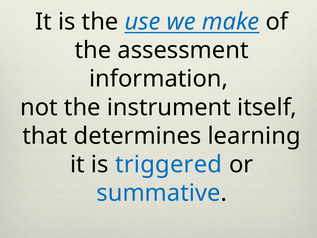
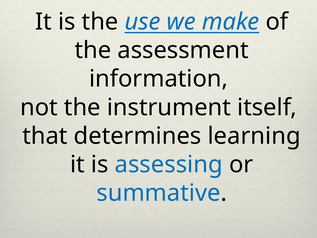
triggered: triggered -> assessing (169, 164)
